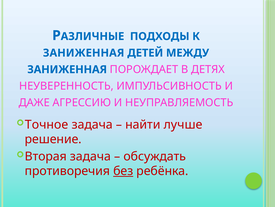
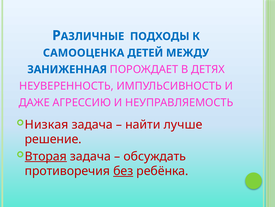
ЗАНИЖЕННАЯ: ЗАНИЖЕННАЯ -> САМООЦЕНКА (84, 53)
Точное: Точное -> Низкая (47, 124)
Вторая underline: none -> present (46, 156)
